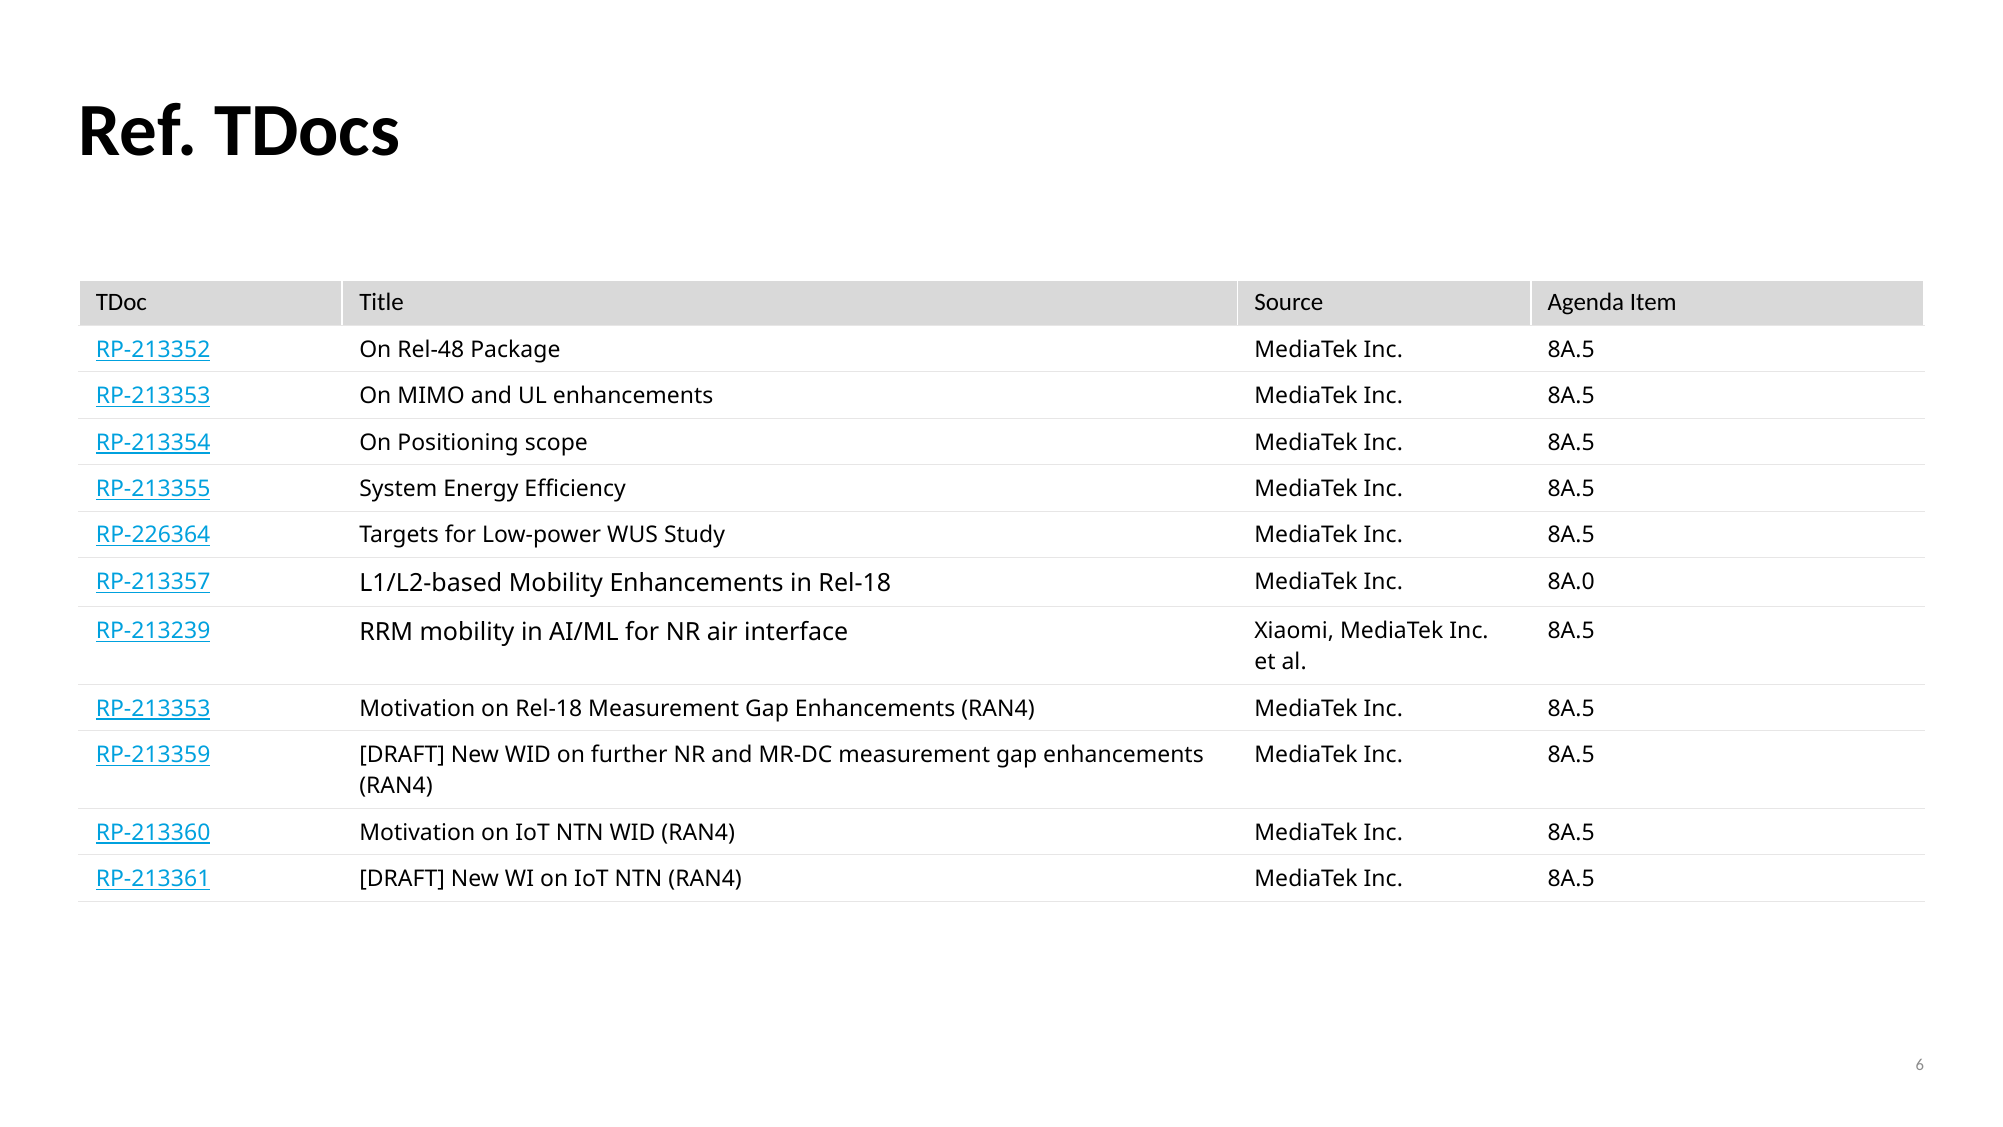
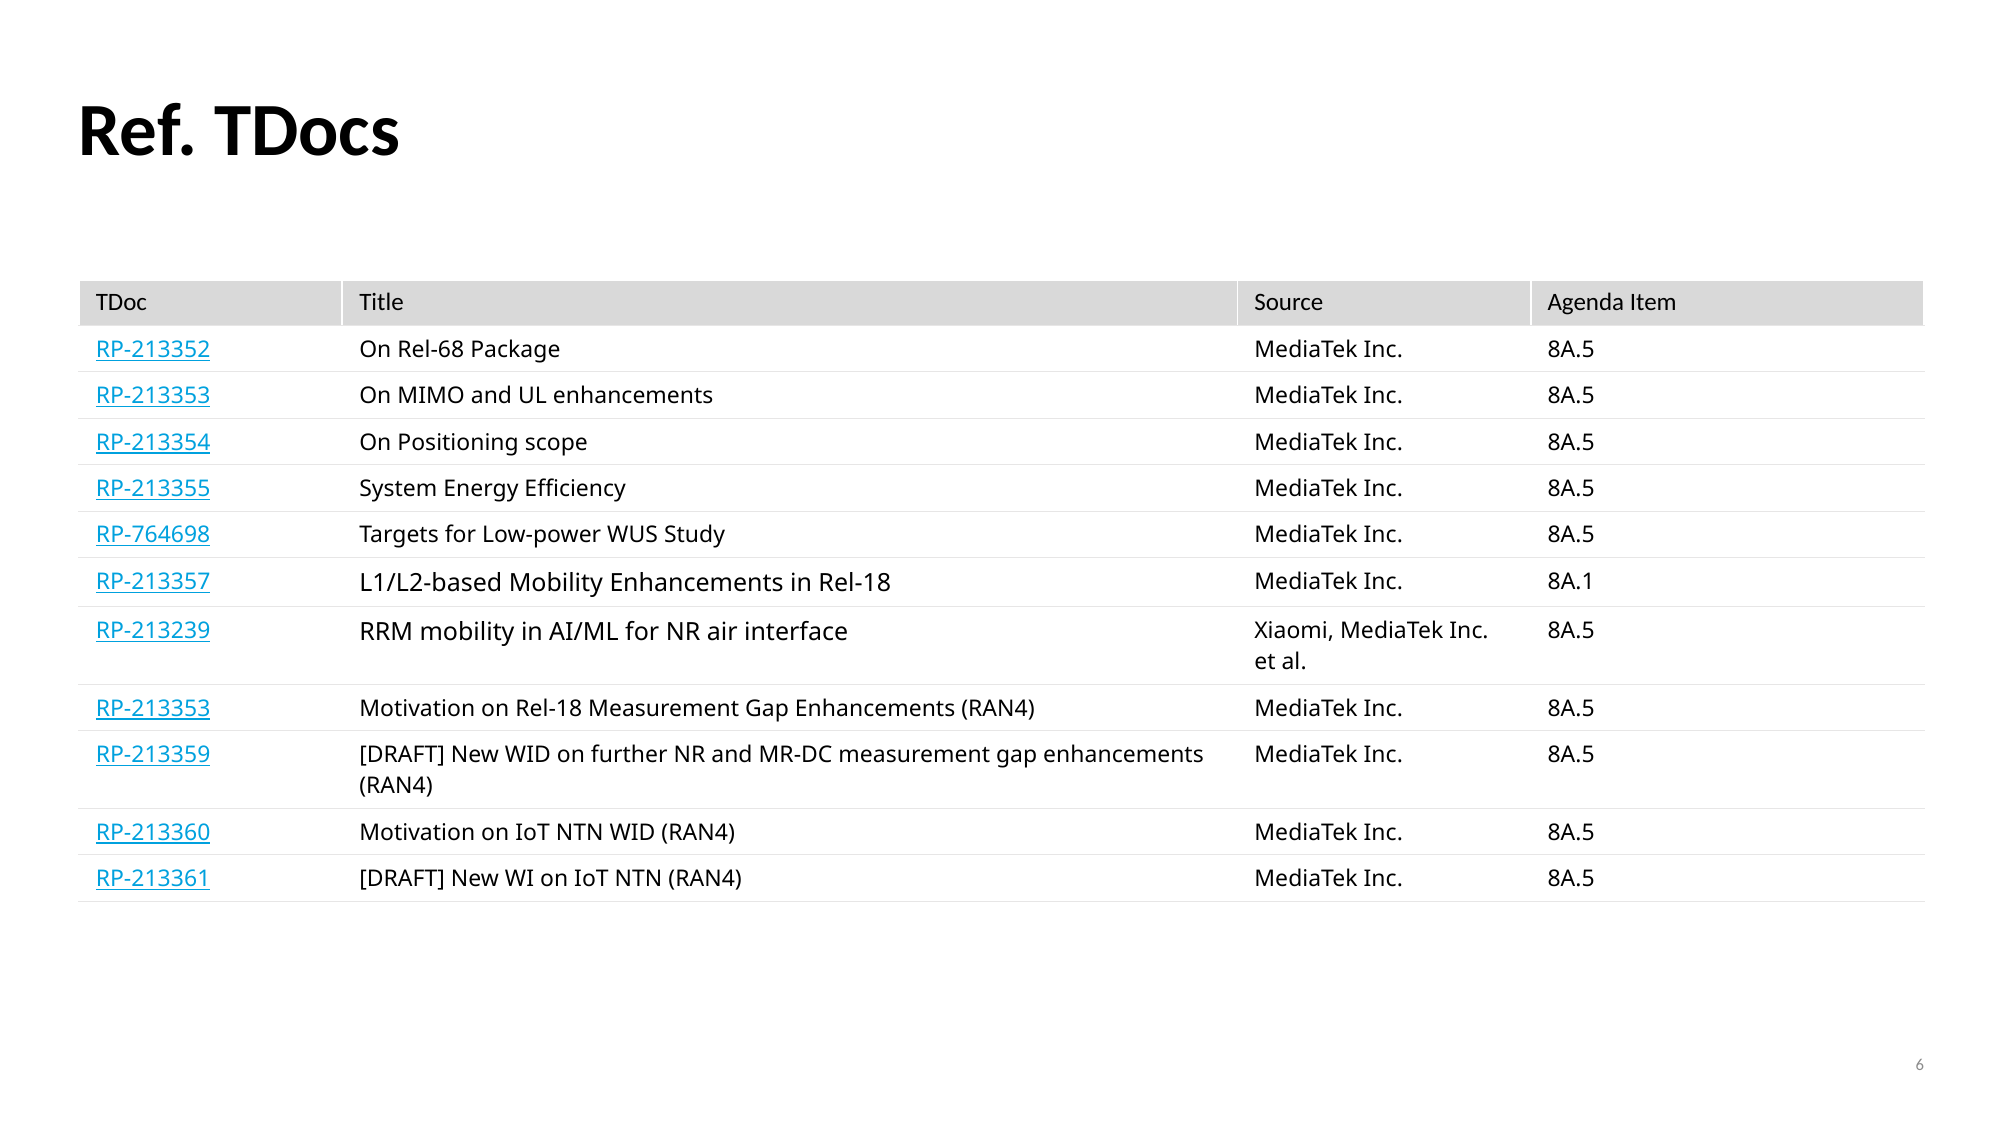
Rel-48: Rel-48 -> Rel-68 (431, 350)
RP-226364: RP-226364 -> RP-764698 (153, 535)
8A.0: 8A.0 -> 8A.1 (1571, 581)
